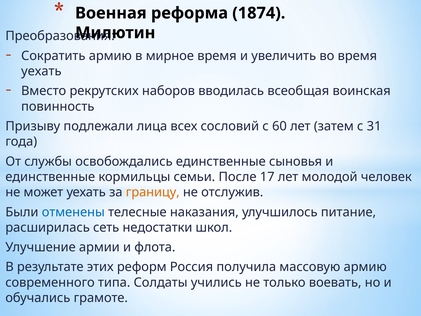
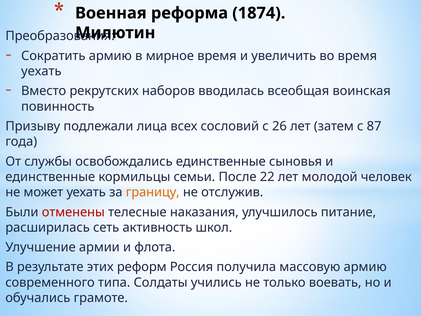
60: 60 -> 26 (279, 126)
31: 31 -> 87 (374, 126)
17: 17 -> 22 (267, 177)
отменены colour: blue -> red (73, 212)
недостатки: недостатки -> активность (157, 227)
